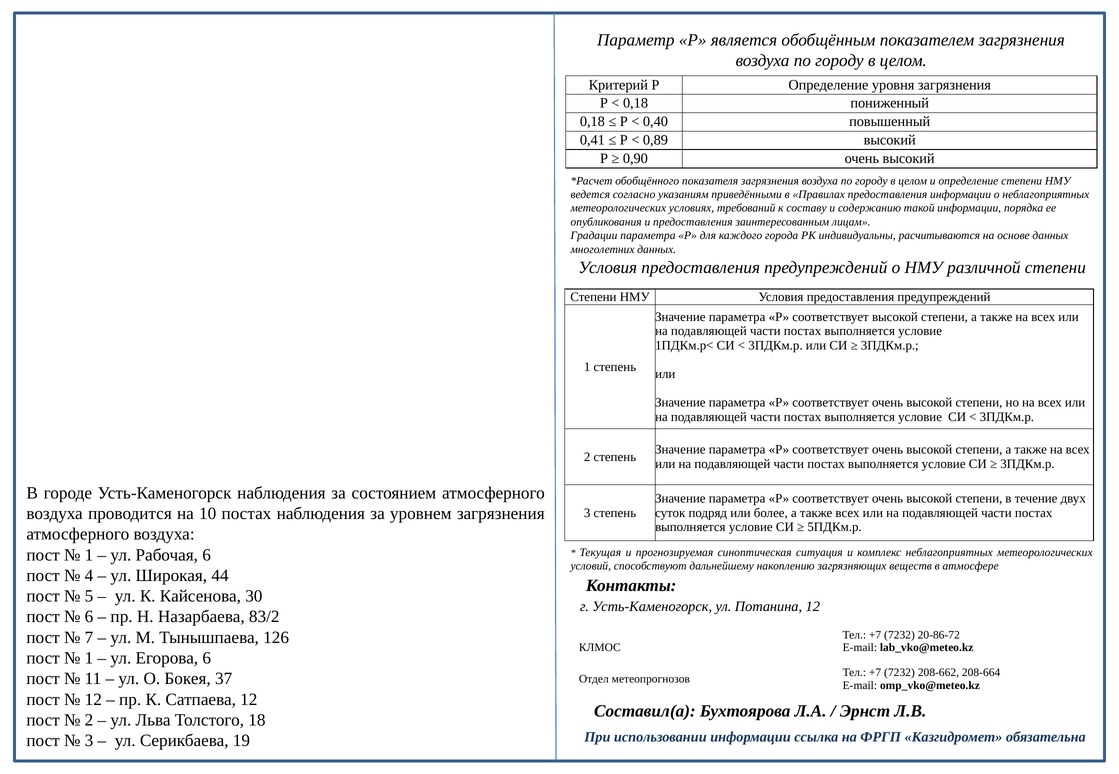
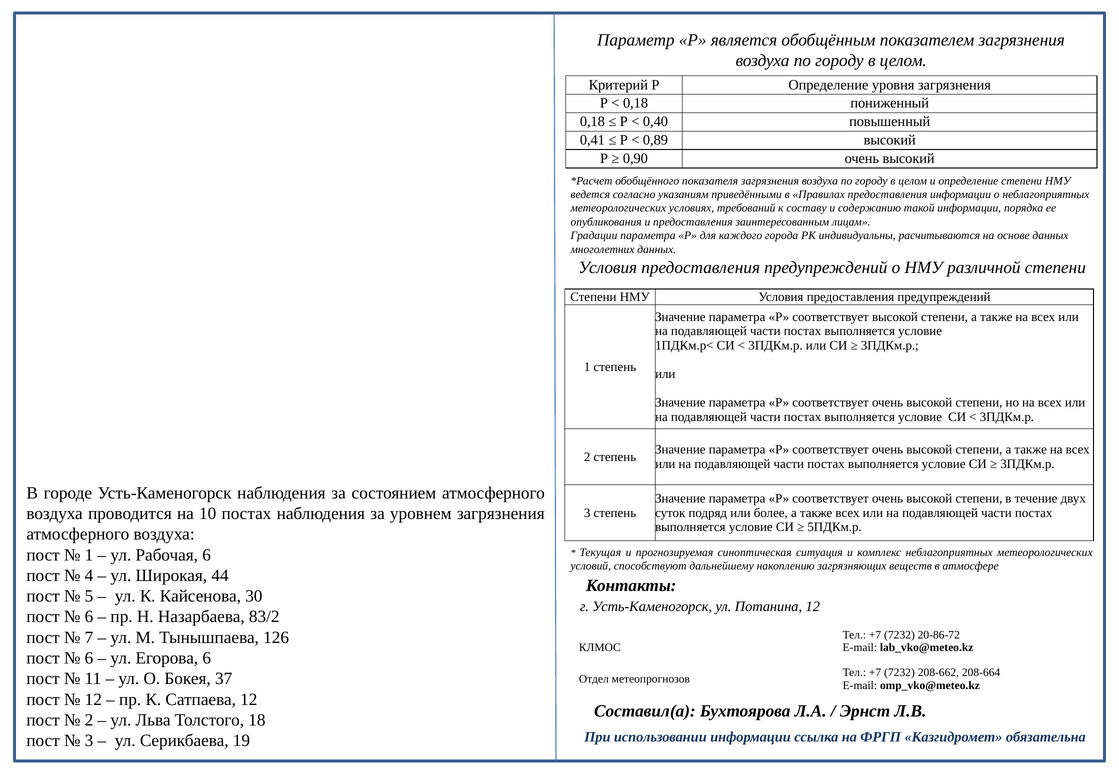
1: 1 -> 6 (89, 659)
